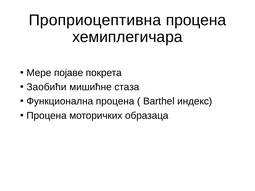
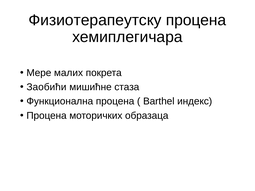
Проприоцептивна: Проприоцептивна -> Физиотерапеутску (95, 20)
појаве: појаве -> малих (69, 73)
